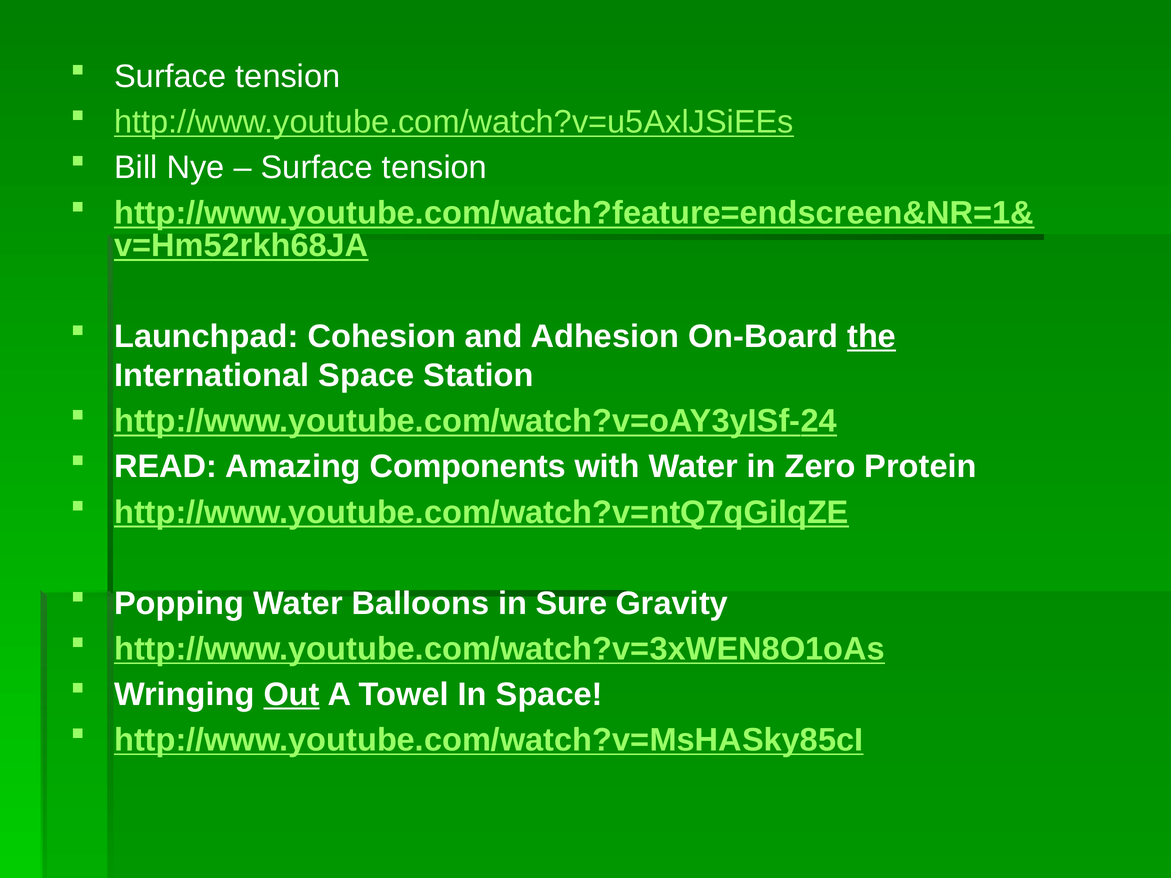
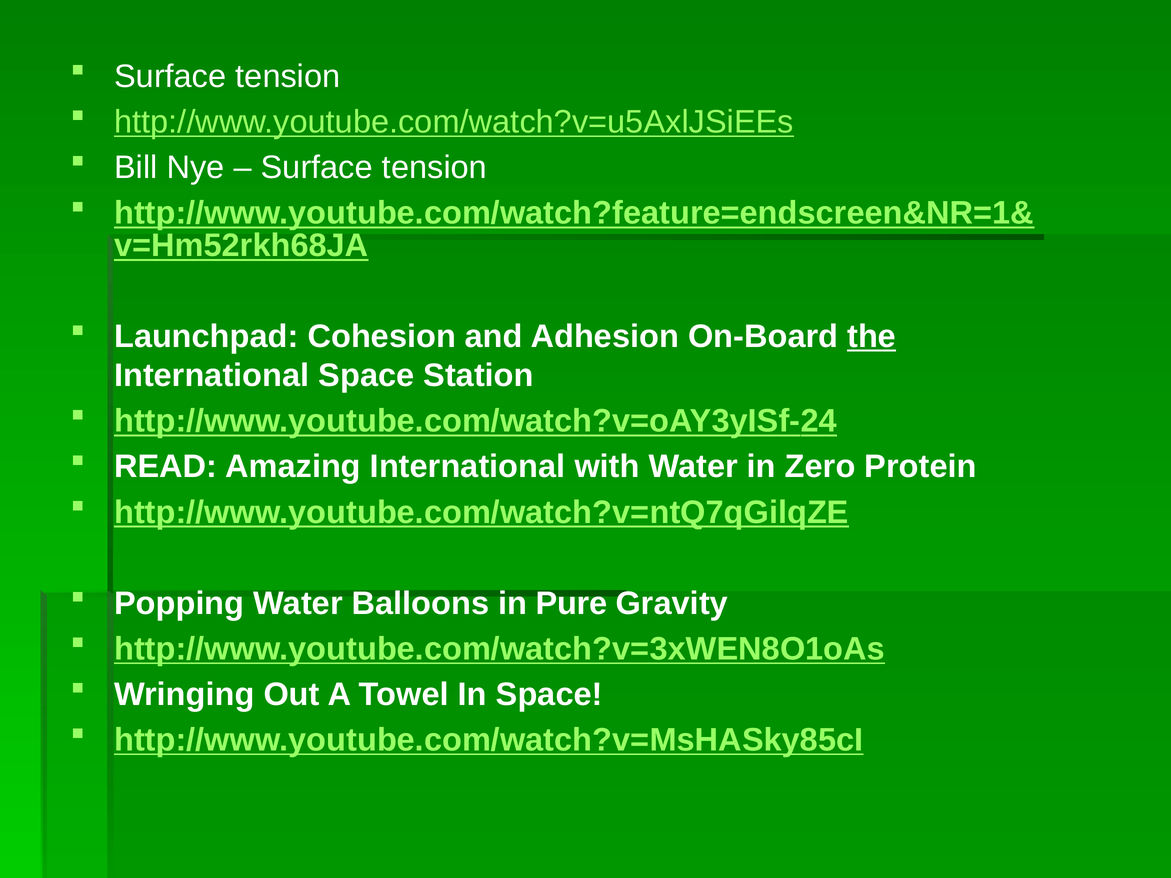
Amazing Components: Components -> International (468, 467)
Sure: Sure -> Pure (572, 604)
Out underline: present -> none (292, 695)
